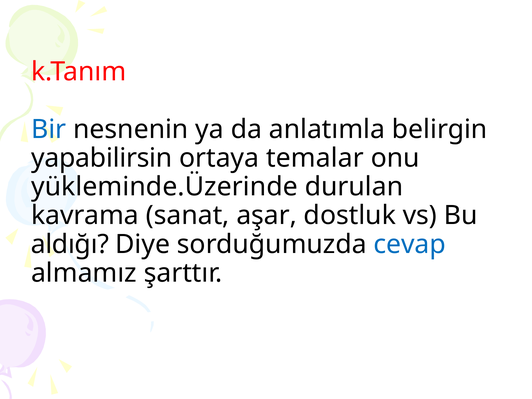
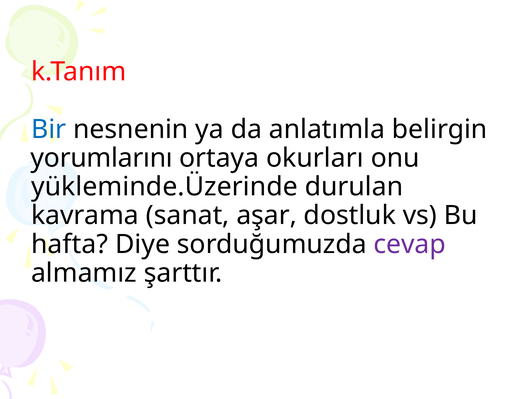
yapabilirsin: yapabilirsin -> yorumlarını (102, 158)
temalar: temalar -> okurları (315, 158)
aldığı: aldığı -> hafta (70, 244)
cevap colour: blue -> purple (410, 244)
